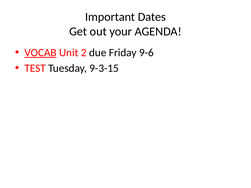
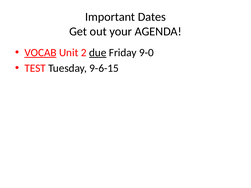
due underline: none -> present (98, 53)
9-6: 9-6 -> 9-0 (146, 53)
9-3-15: 9-3-15 -> 9-6-15 (104, 68)
